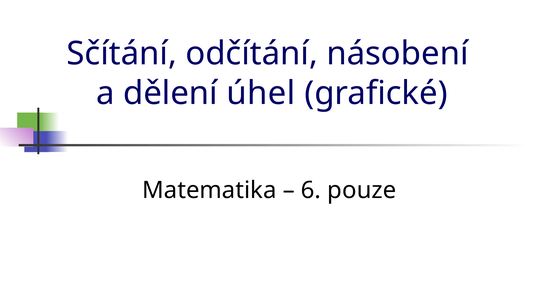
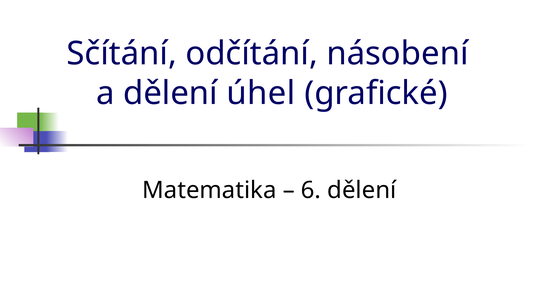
6 pouze: pouze -> dělení (362, 191)
